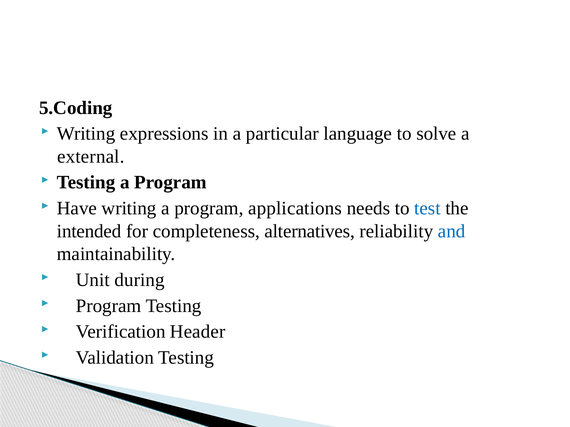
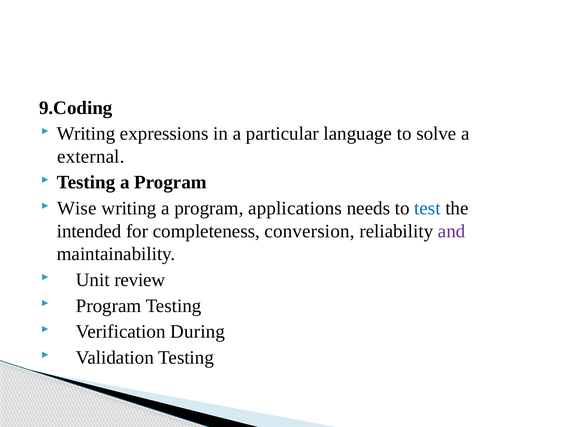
5.Coding: 5.Coding -> 9.Coding (76, 108)
Have: Have -> Wise (77, 209)
alternatives: alternatives -> conversion (310, 231)
and colour: blue -> purple (452, 231)
during: during -> review (140, 280)
Header: Header -> During (198, 332)
